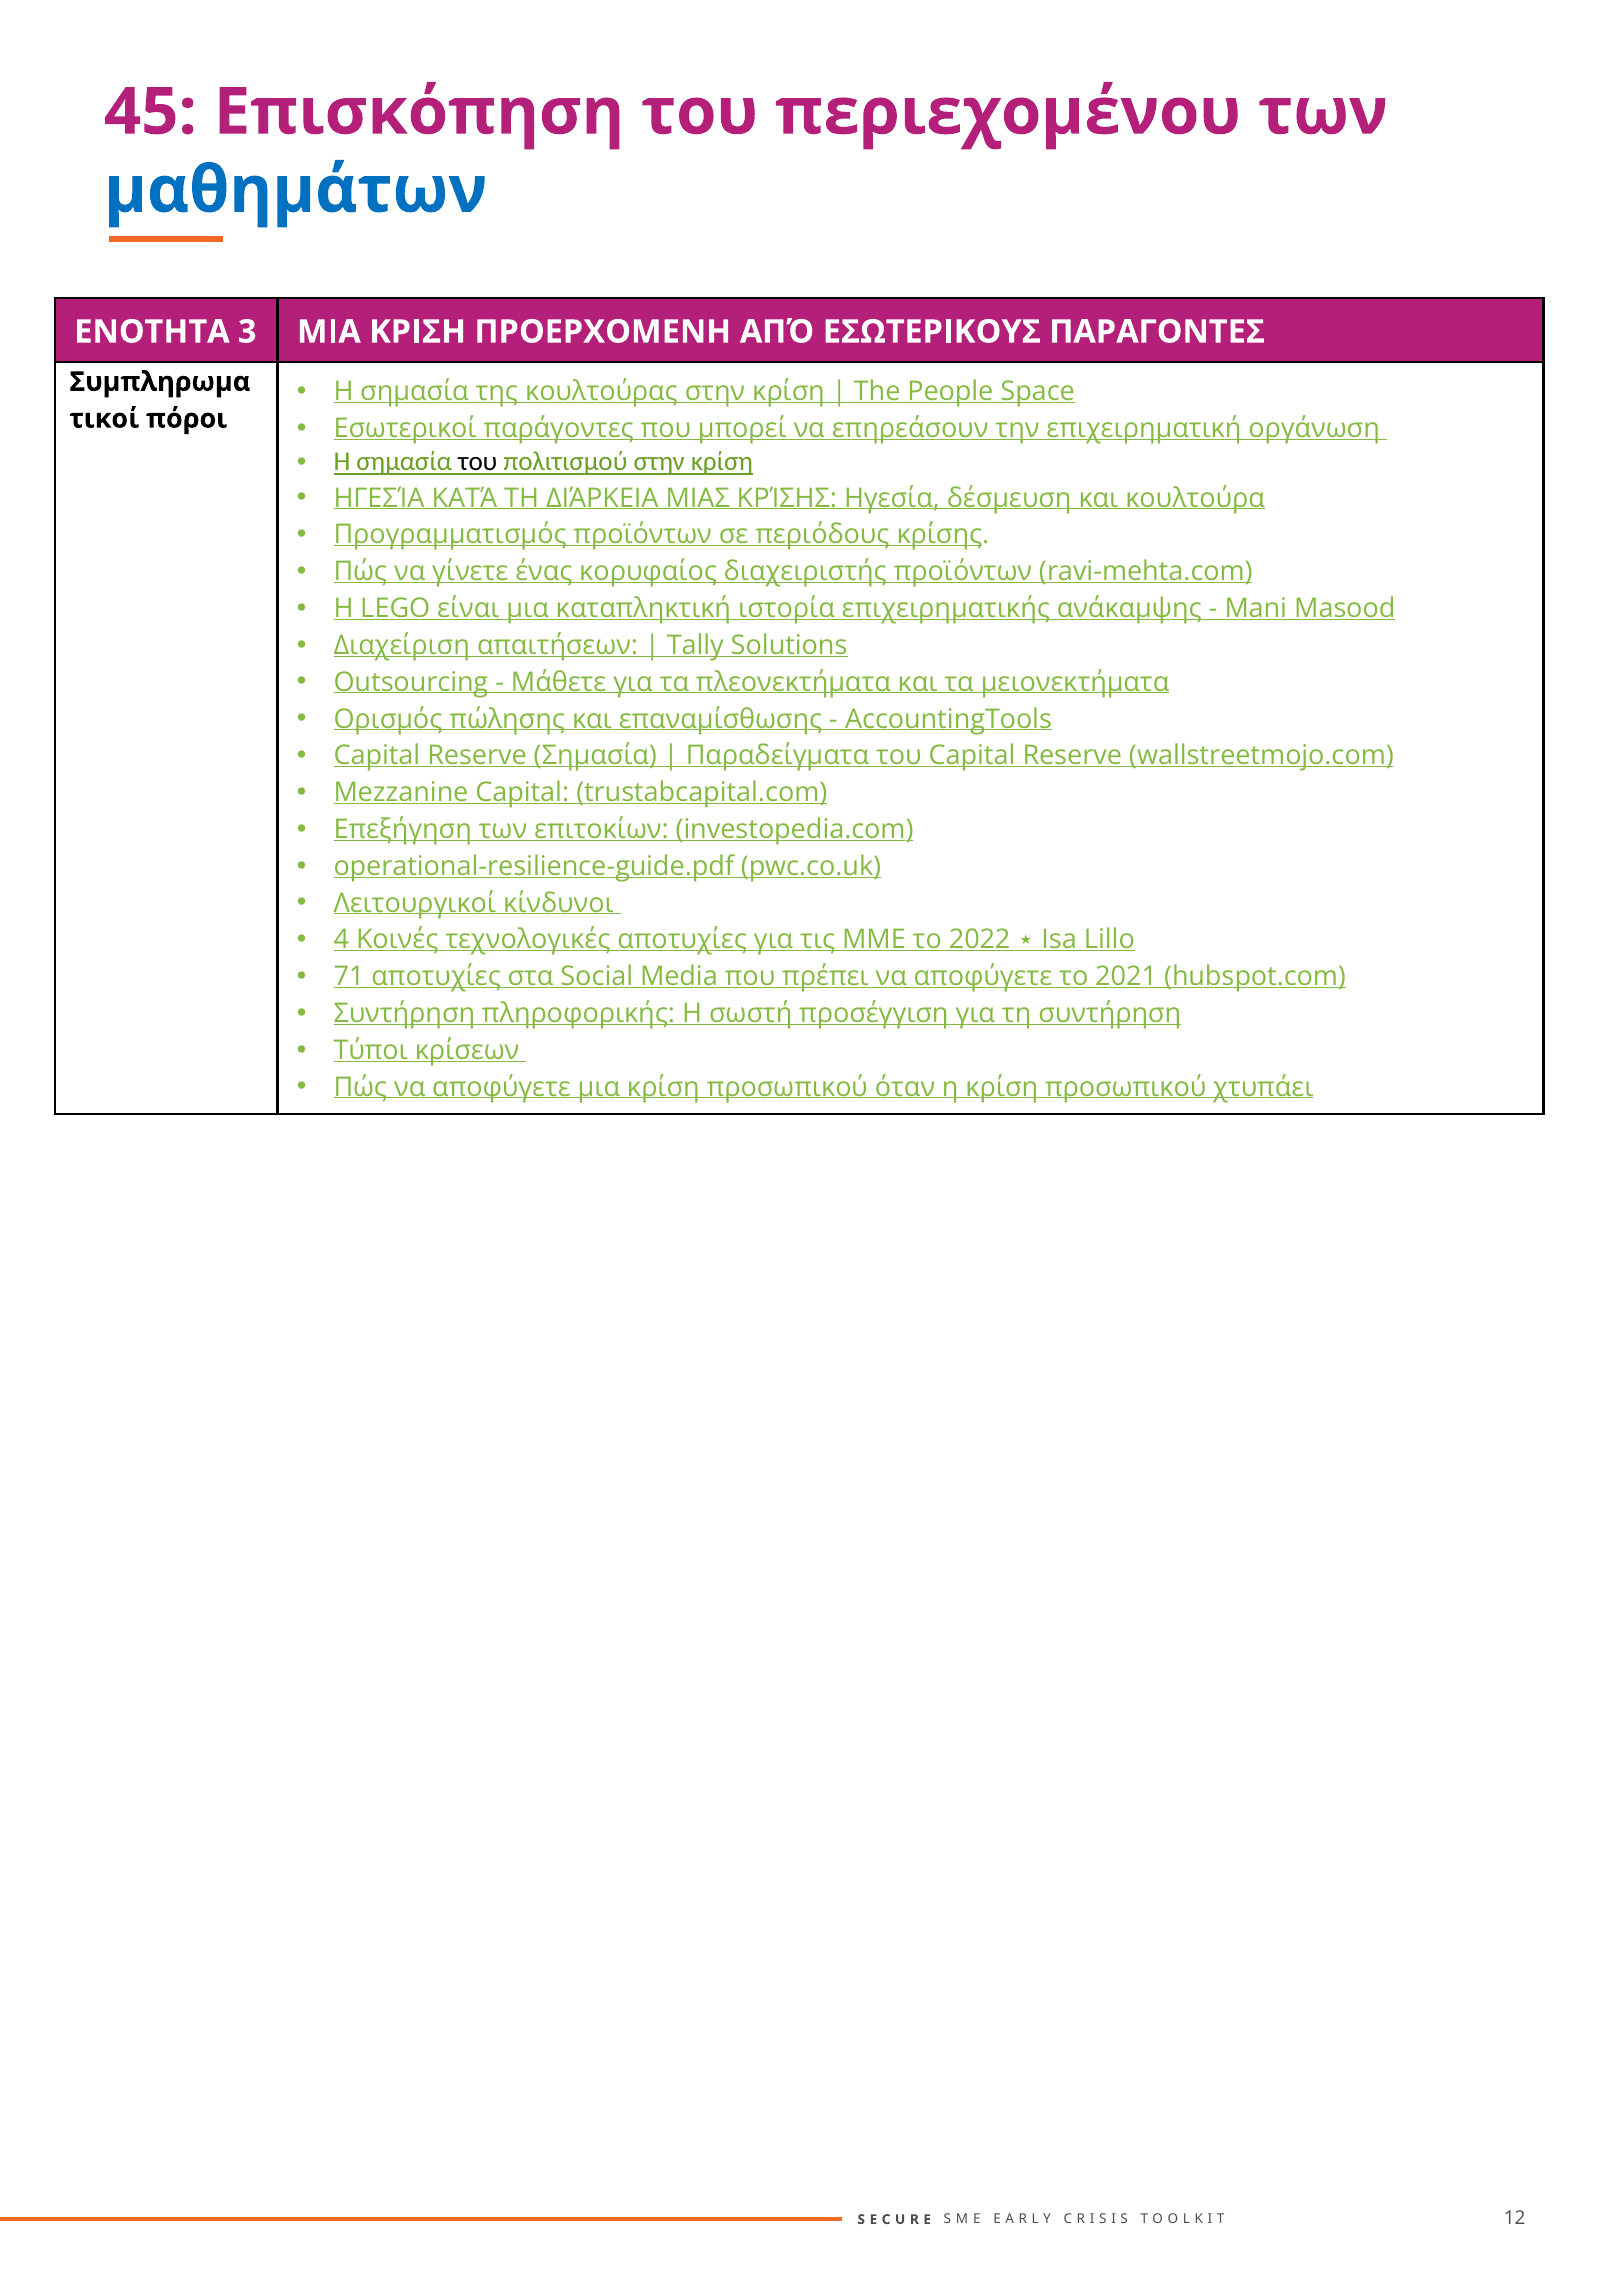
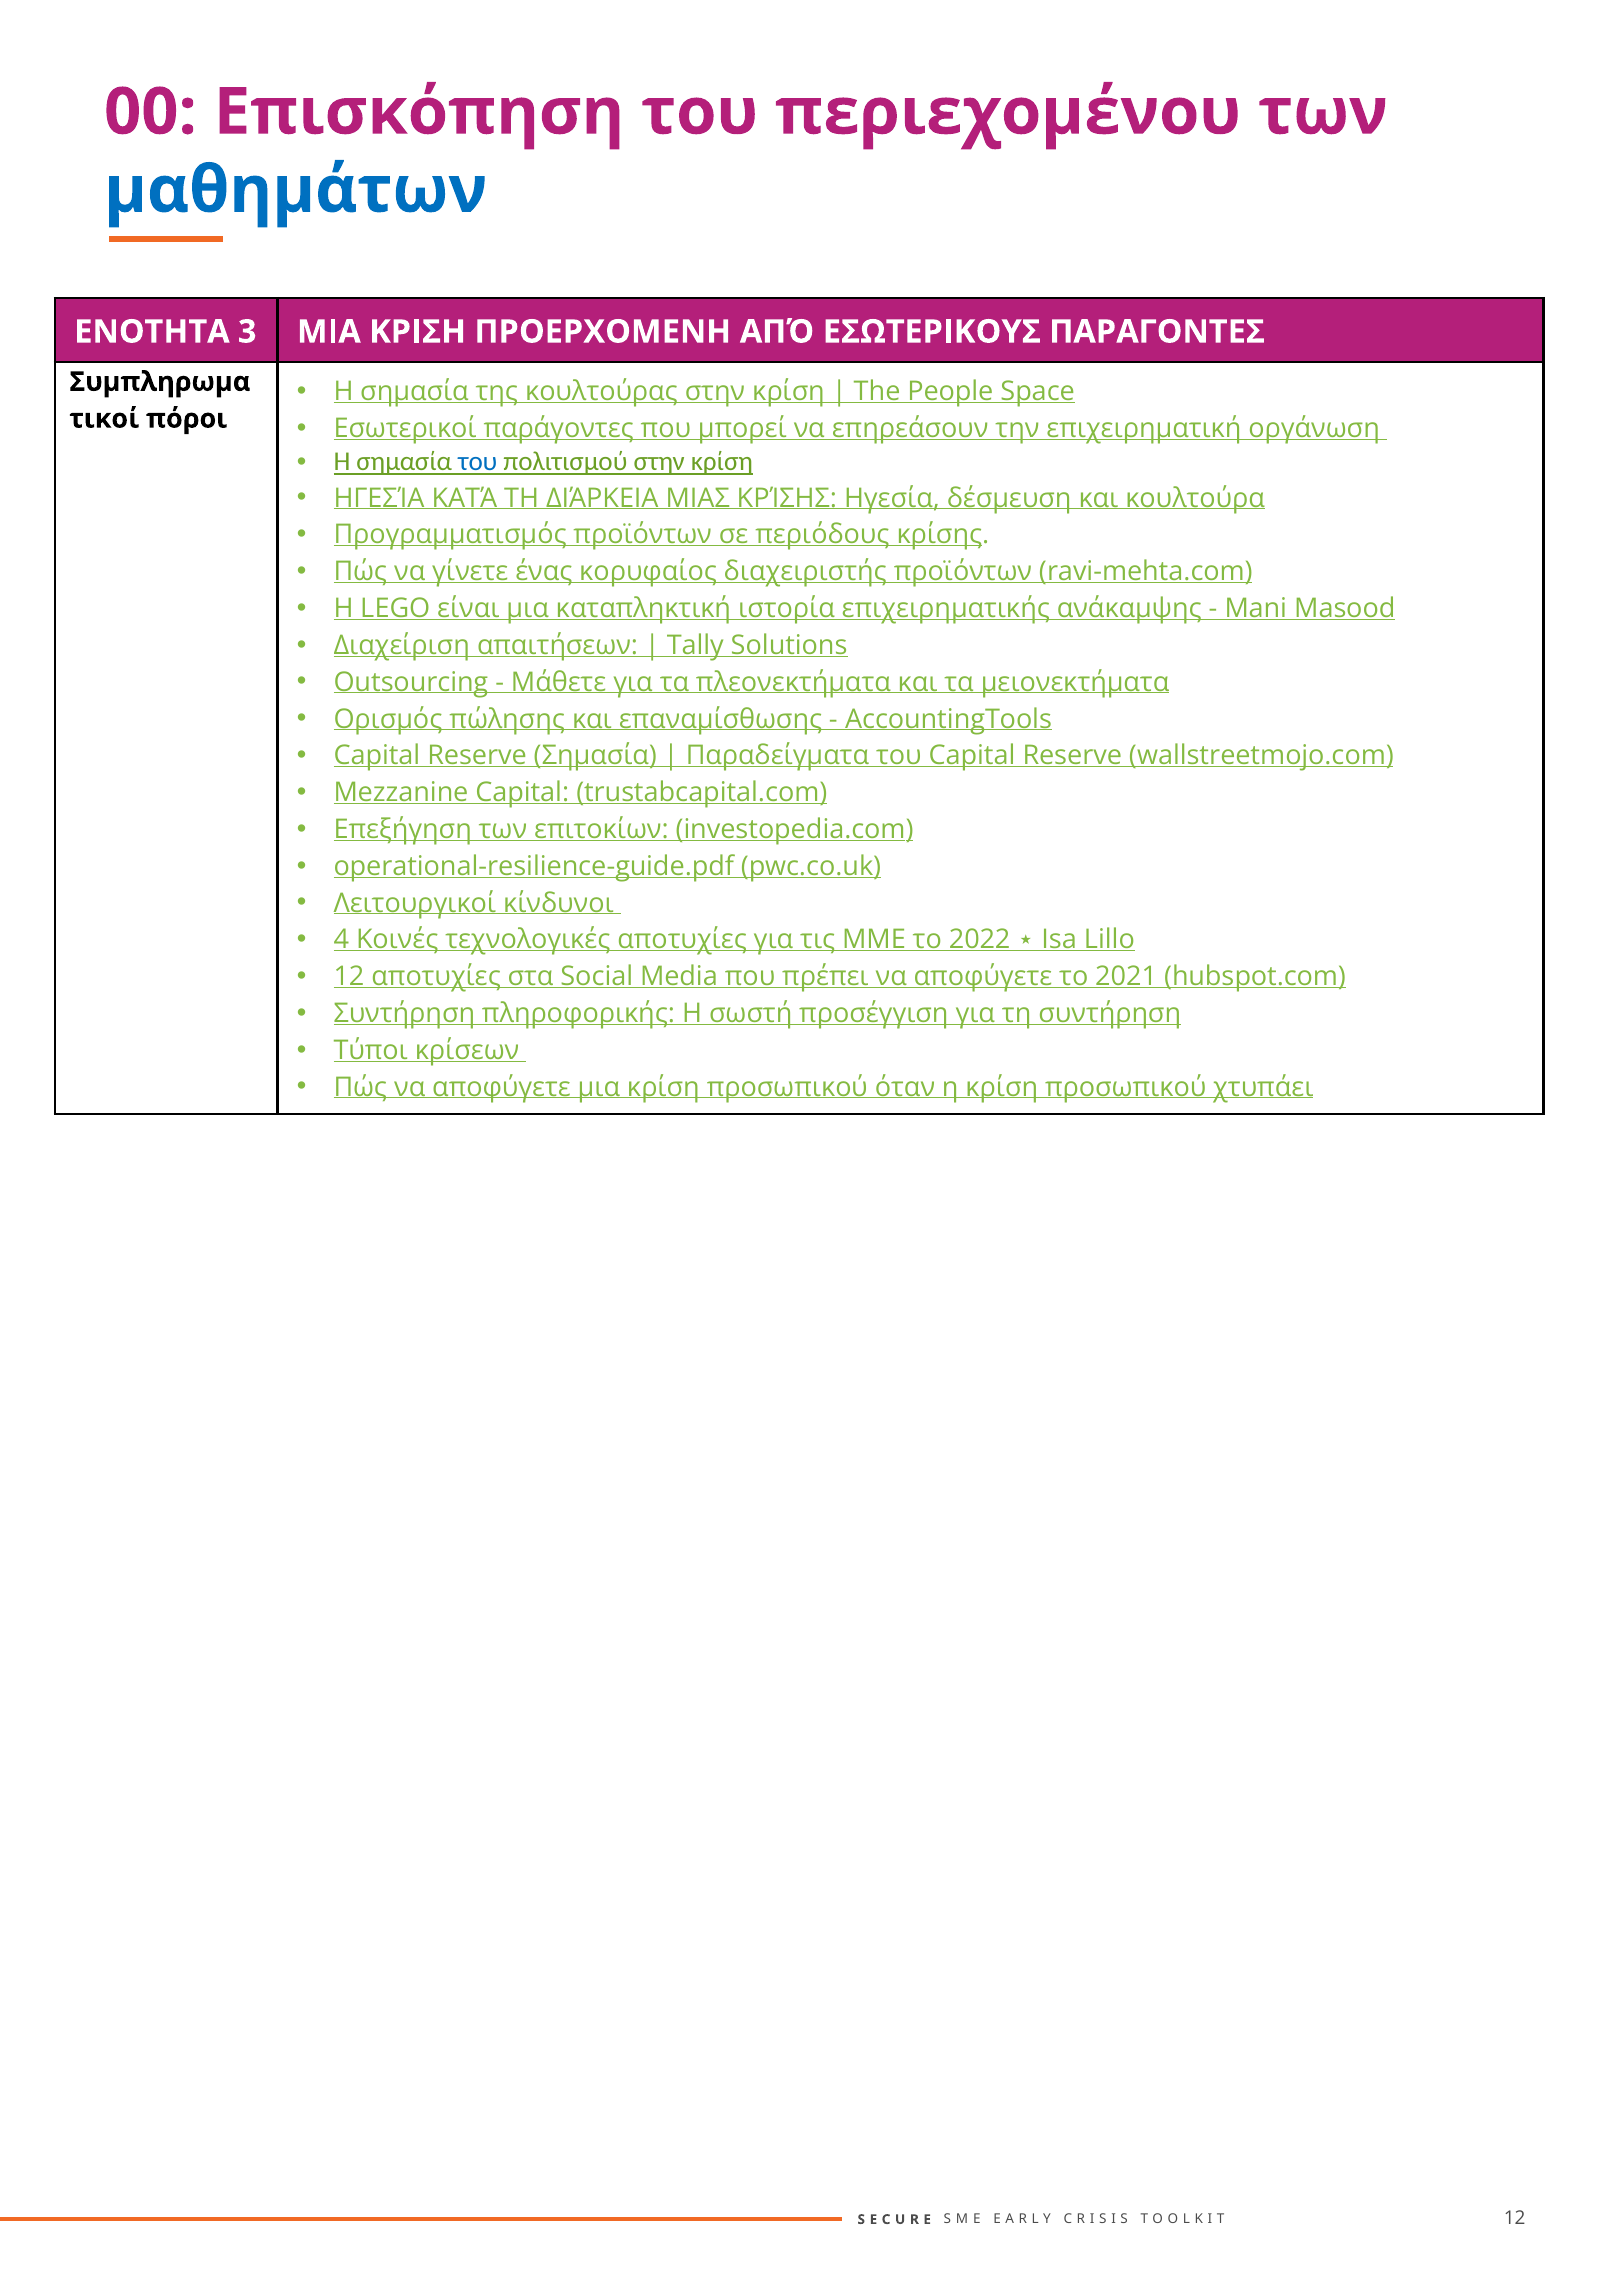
45: 45 -> 00 (151, 112)
του colour: black -> blue (478, 462)
71: 71 -> 12 (349, 977)
